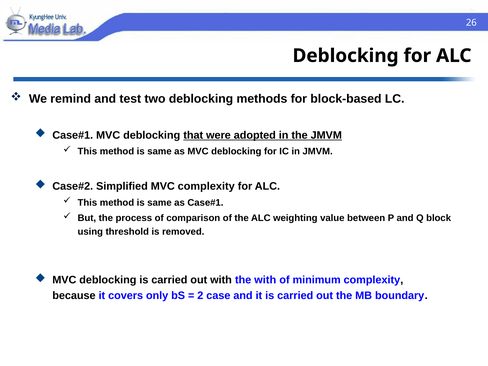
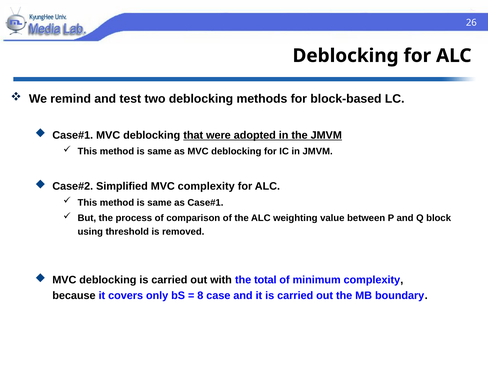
the with: with -> total (265, 280)
2: 2 -> 8 (200, 296)
